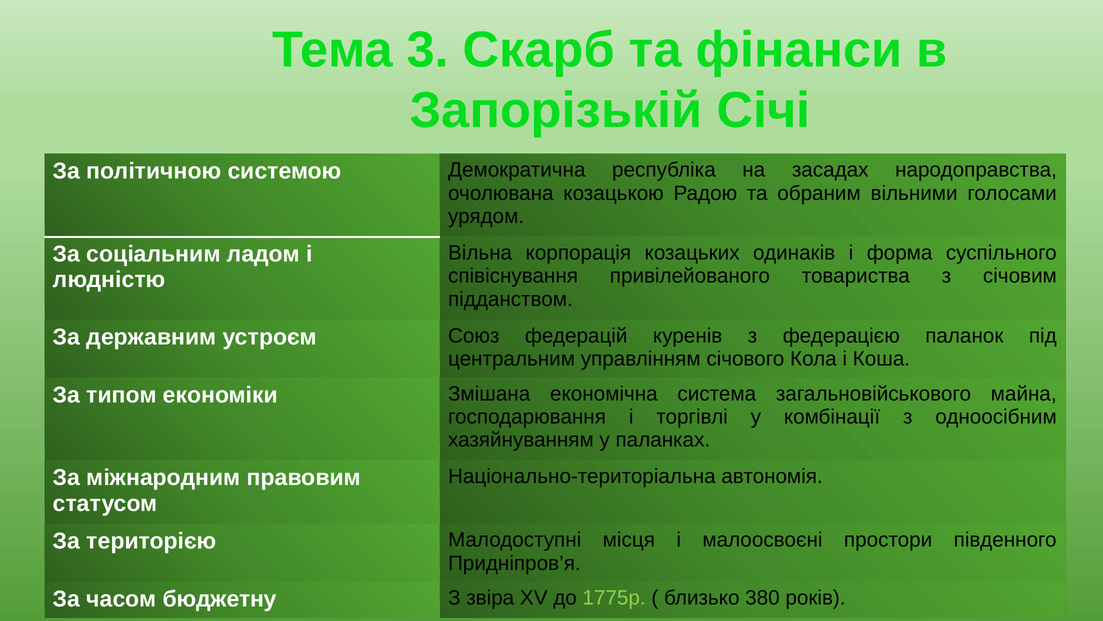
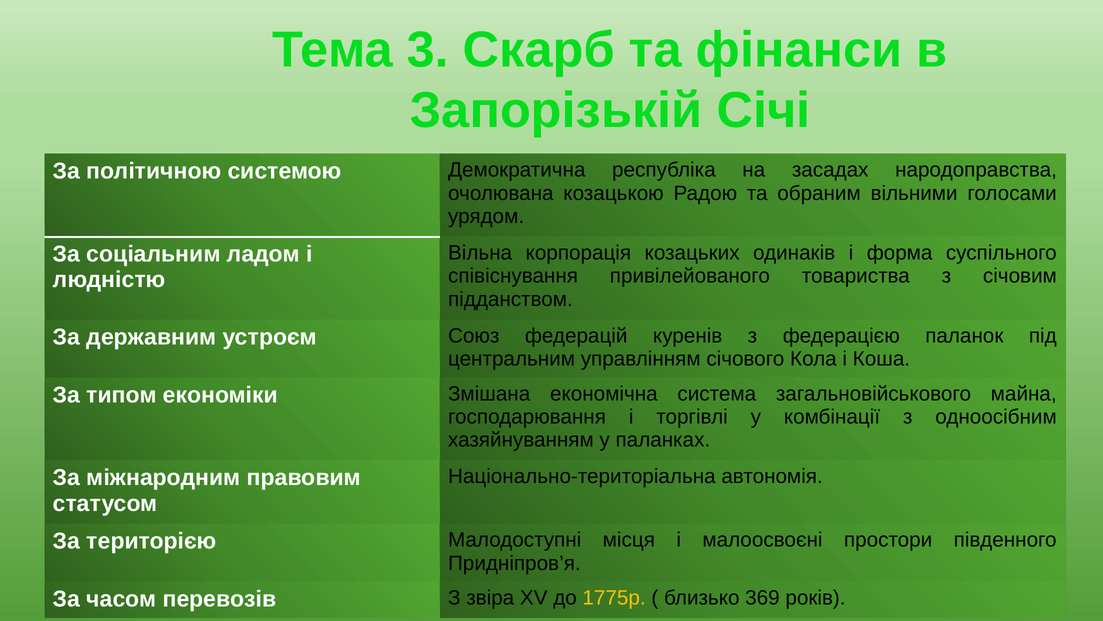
бюджетну: бюджетну -> перевозів (220, 599)
1775р colour: light green -> yellow (614, 598)
380: 380 -> 369 (762, 598)
